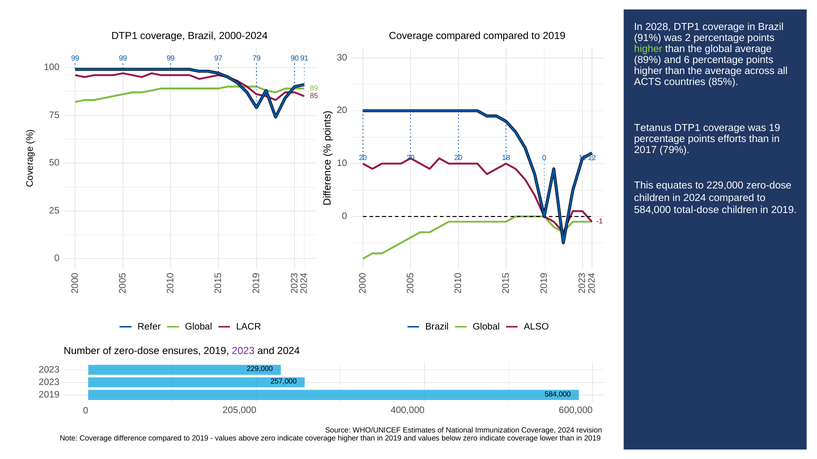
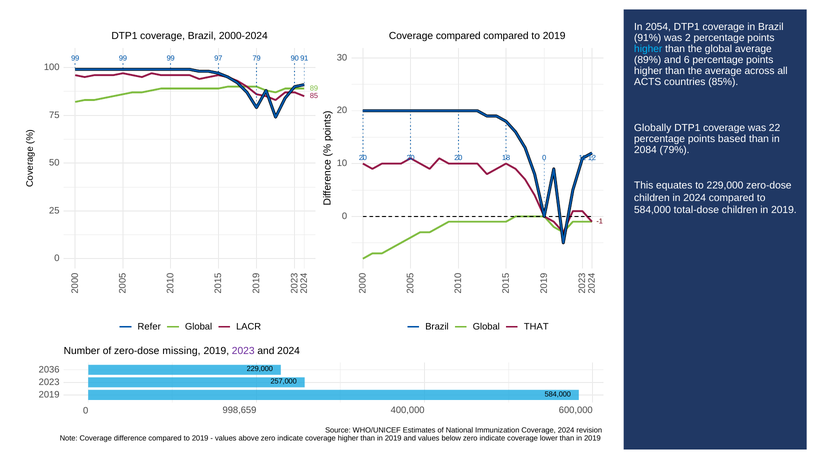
2028: 2028 -> 2054 (658, 27)
higher colour: light green -> light blue (648, 49)
Tetanus: Tetanus -> Globally (653, 128)
19: 19 -> 22 (775, 128)
efforts: efforts -> based (732, 139)
2017: 2017 -> 2084 (645, 150)
ALSO: ALSO -> THAT (536, 327)
ensures: ensures -> missing (181, 351)
2023: 2023 -> 2036 (49, 370)
205,000: 205,000 -> 998,659 (239, 410)
